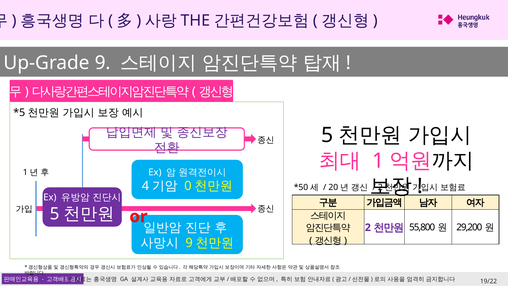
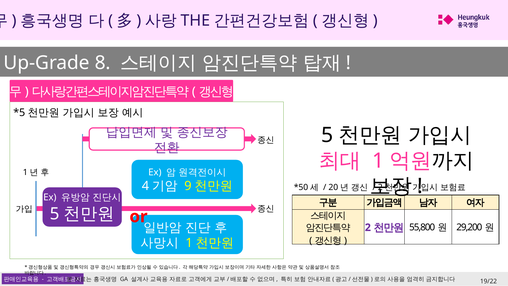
Up-Grade 9: 9 -> 8 (103, 63)
0: 0 -> 9 (188, 186)
9: 9 -> 1 (189, 243)
